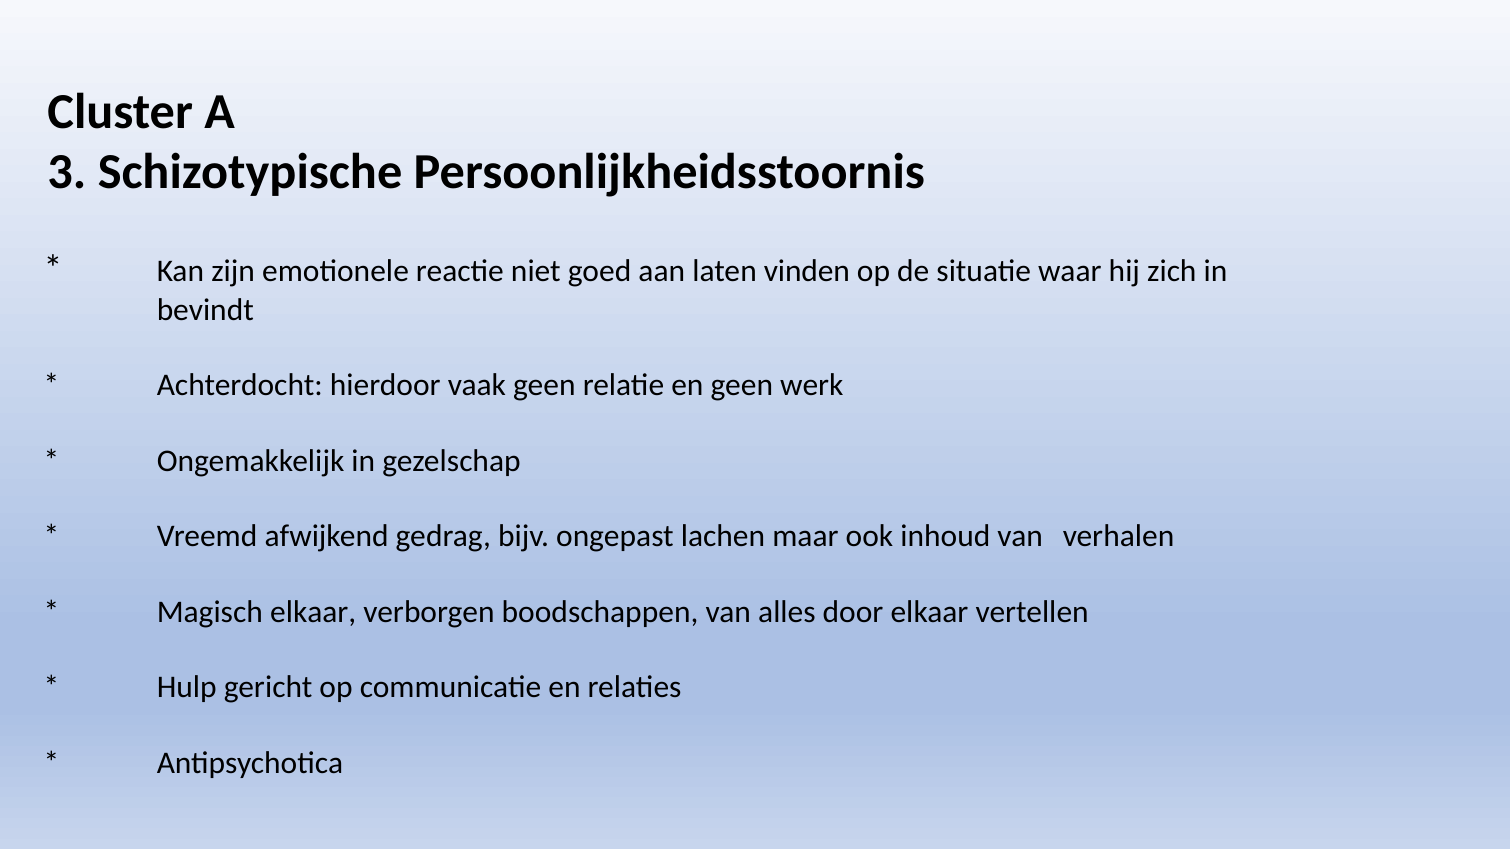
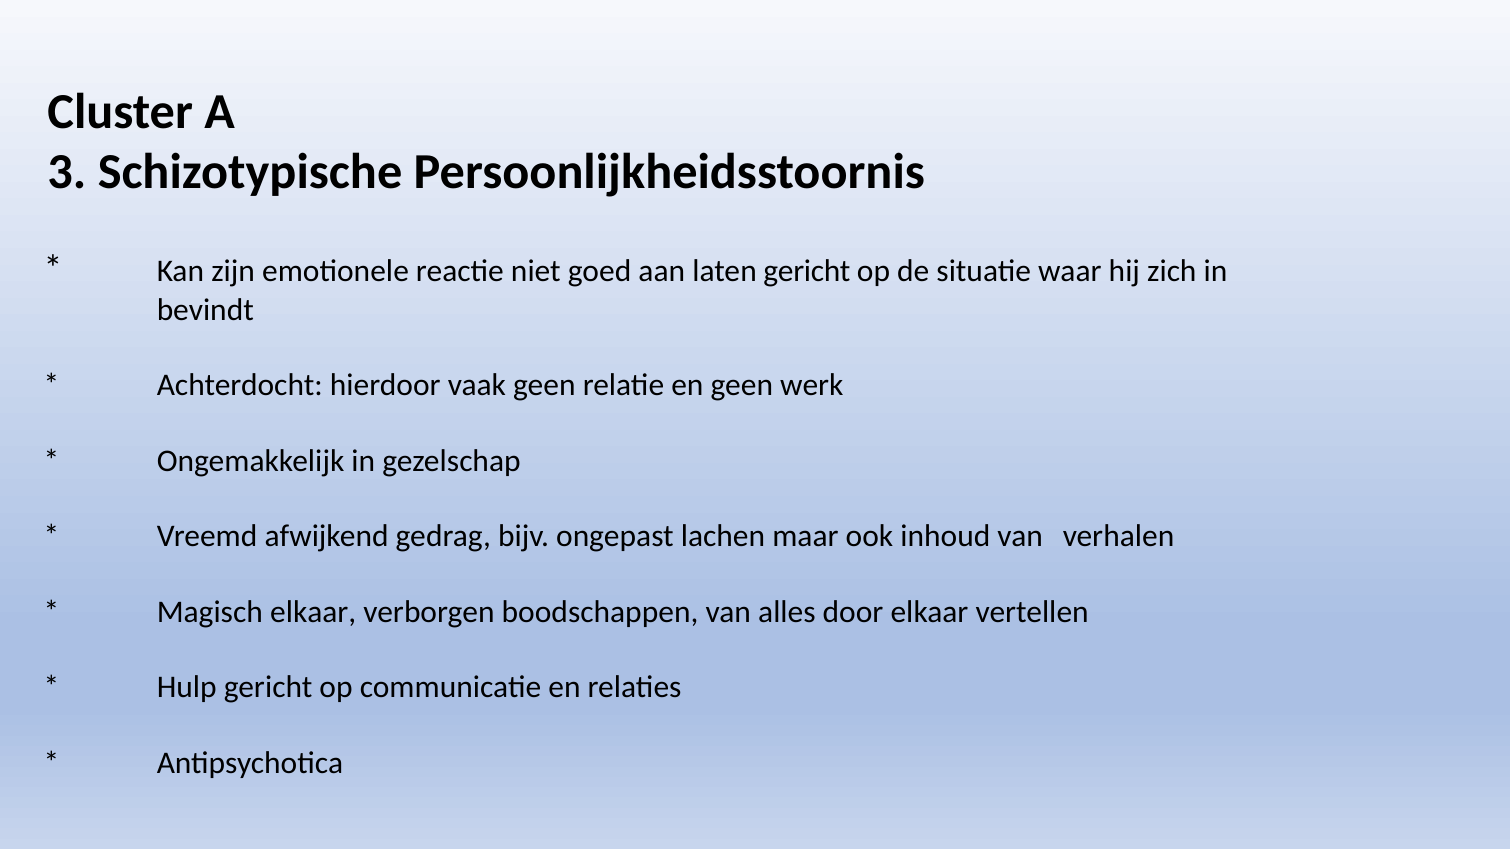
laten vinden: vinden -> gericht (807, 271)
